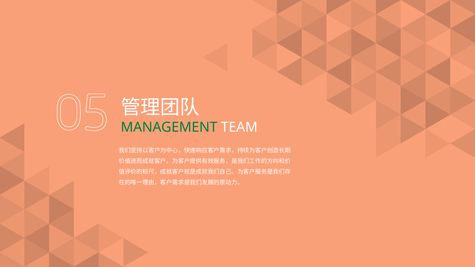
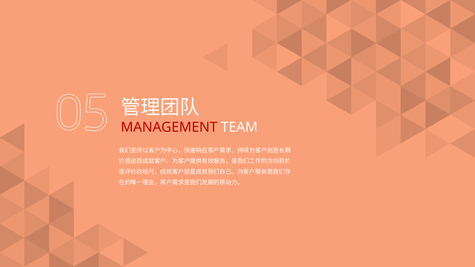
MANAGEMENT colour: green -> red (169, 127)
